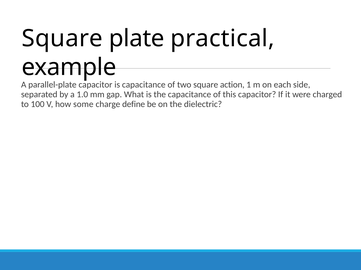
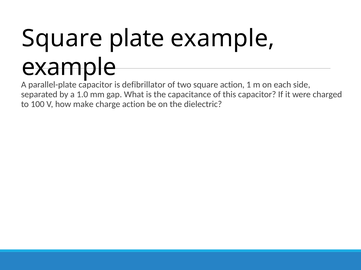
plate practical: practical -> example (222, 39)
is capacitance: capacitance -> defibrillator (144, 85)
some: some -> make (83, 104)
charge define: define -> action (134, 104)
